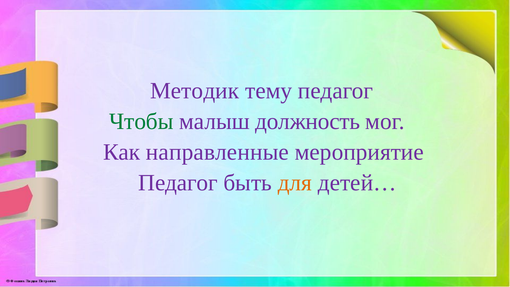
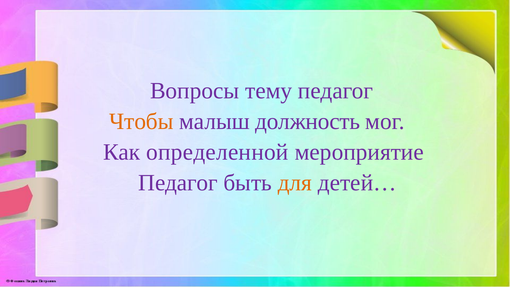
Методик: Методик -> Вопросы (195, 91)
Чтобы colour: green -> orange (141, 121)
направленные: направленные -> определенной (217, 152)
